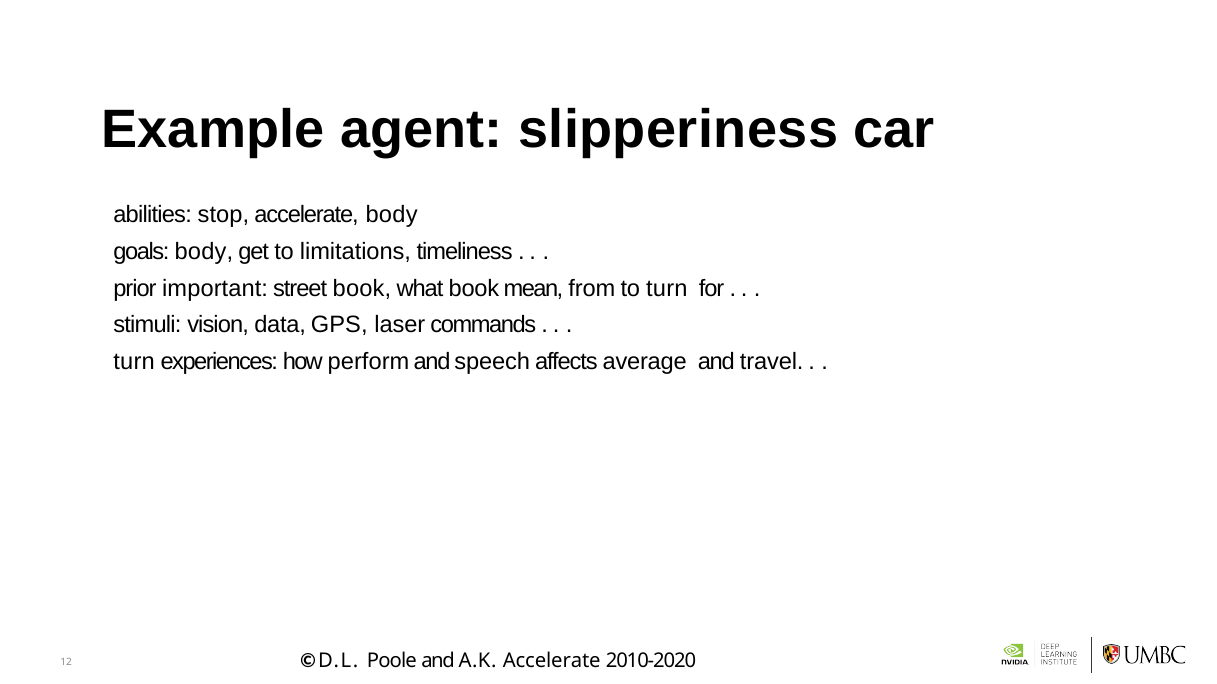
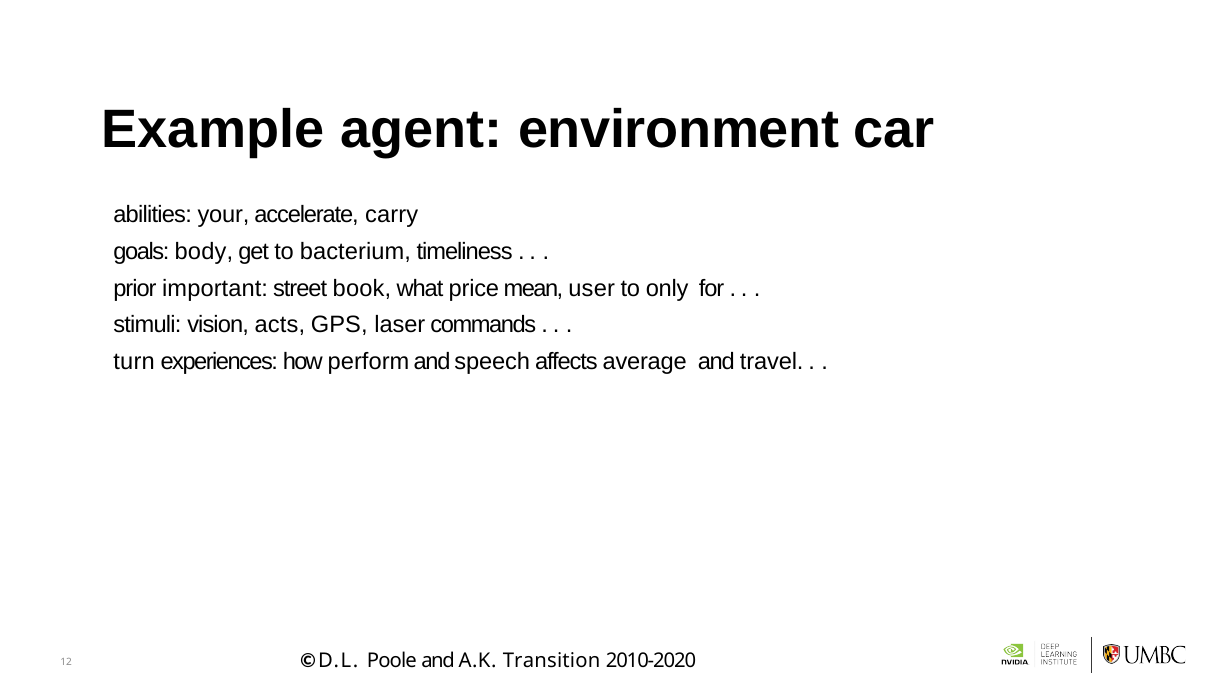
slipperiness: slipperiness -> environment (679, 129)
stop: stop -> your (223, 215)
accelerate body: body -> carry (392, 215)
limitations: limitations -> bacterium (355, 252)
what book: book -> price (474, 288)
from: from -> user (592, 288)
to turn: turn -> only (667, 288)
data: data -> acts (280, 325)
A.K Accelerate: Accelerate -> Transition (552, 661)
